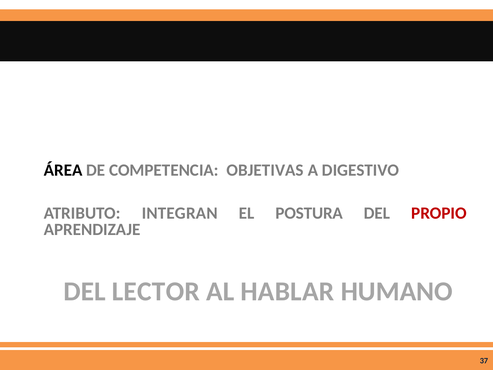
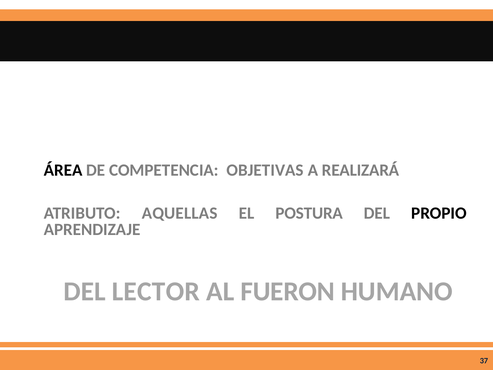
DIGESTIVO: DIGESTIVO -> REALIZARÁ (361, 170)
INTEGRAN: INTEGRAN -> AQUELLAS (180, 213)
PROPIO colour: red -> black (439, 213)
HABLAR: HABLAR -> FUERON (288, 291)
